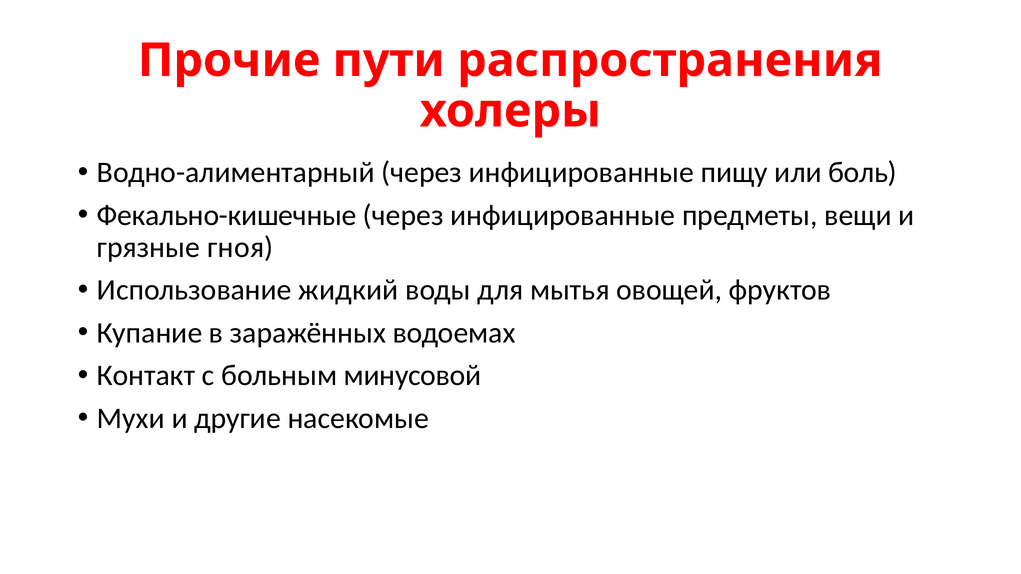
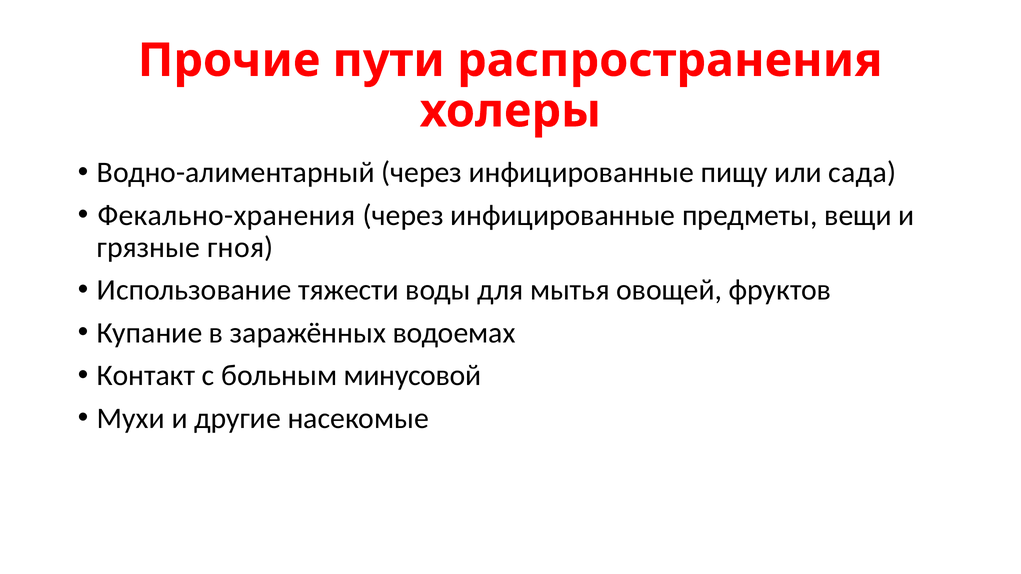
боль: боль -> сада (862, 173)
Фекально-кишечные: Фекально-кишечные -> Фекально-хранения (226, 215)
жидкий: жидкий -> тяжести (349, 290)
